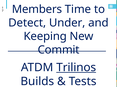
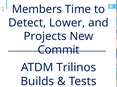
Under: Under -> Lower (67, 23)
Keeping: Keeping -> Projects (45, 37)
Trilinos underline: present -> none (76, 68)
